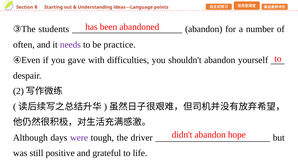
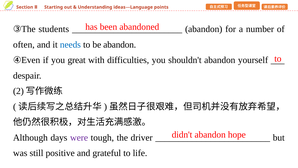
needs colour: purple -> blue (70, 45)
be practice: practice -> abandon (120, 45)
gave: gave -> great (77, 60)
